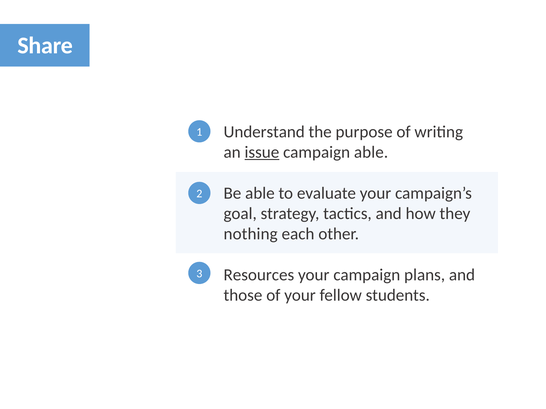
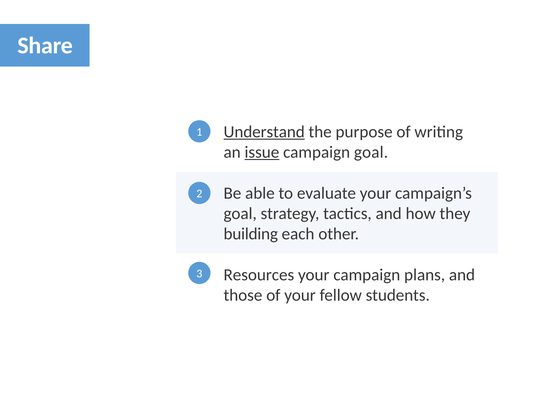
Understand underline: none -> present (264, 132)
campaign able: able -> goal (371, 152)
nothing: nothing -> building (251, 234)
